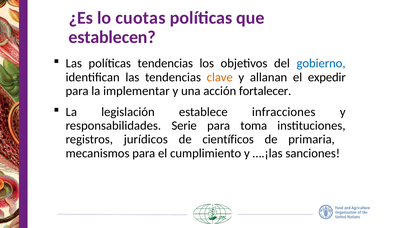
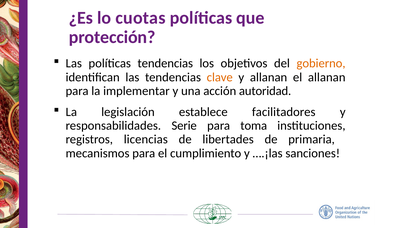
establecen: establecen -> protección (112, 37)
gobierno colour: blue -> orange (321, 63)
el expedir: expedir -> allanan (327, 77)
fortalecer: fortalecer -> autoridad (265, 91)
infracciones: infracciones -> facilitadores (284, 112)
jurídicos: jurídicos -> licencias (146, 139)
científicos: científicos -> libertades (228, 139)
